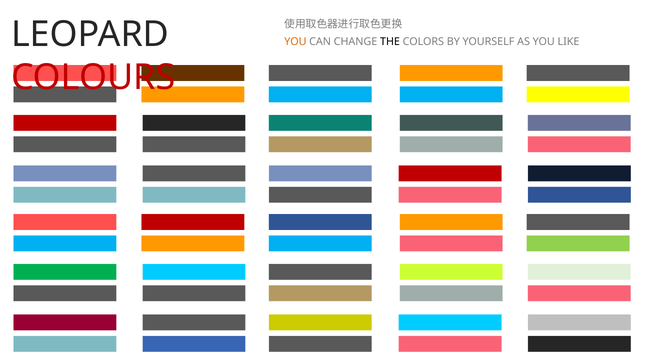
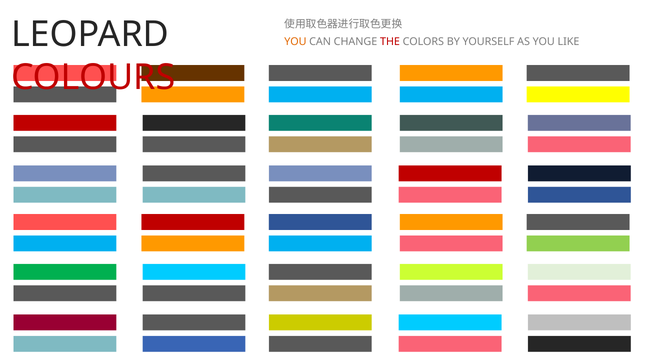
THE colour: black -> red (390, 42)
